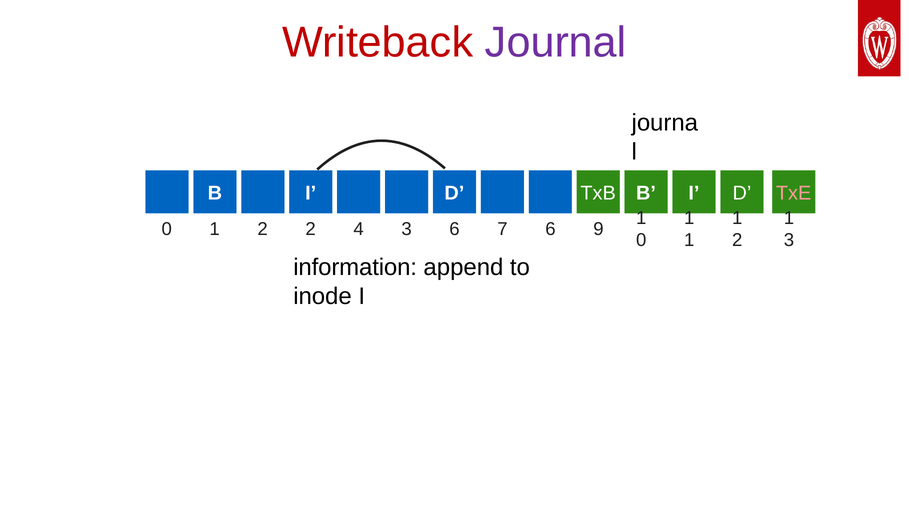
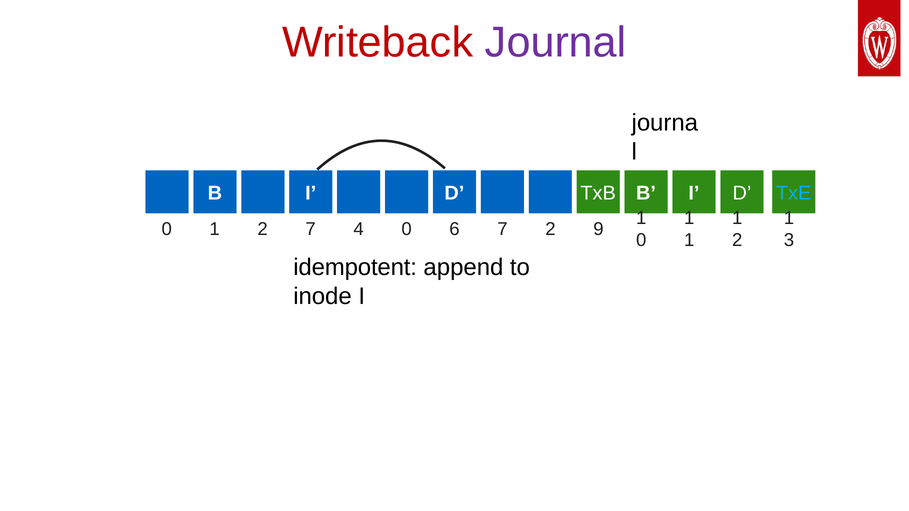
TxE colour: pink -> light blue (794, 193)
2 2: 2 -> 7 (311, 229)
0 3: 3 -> 0 (407, 229)
7 6: 6 -> 2 (550, 229)
information: information -> idempotent (355, 268)
